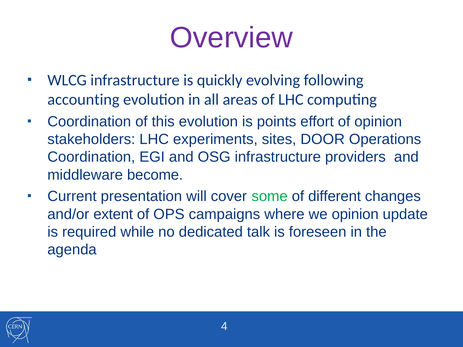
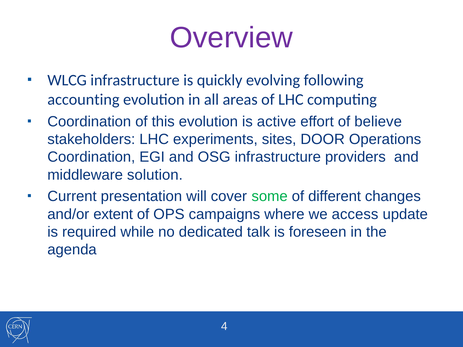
points: points -> active (276, 122)
of opinion: opinion -> believe (378, 122)
become: become -> solution (155, 175)
we opinion: opinion -> access (355, 214)
